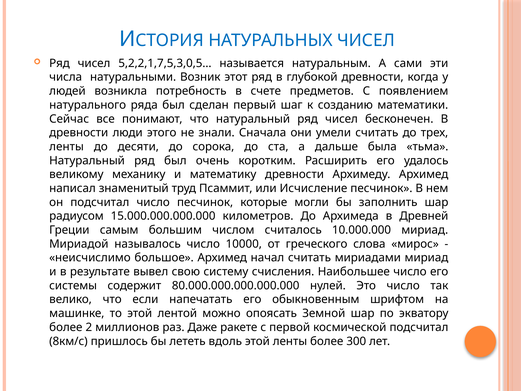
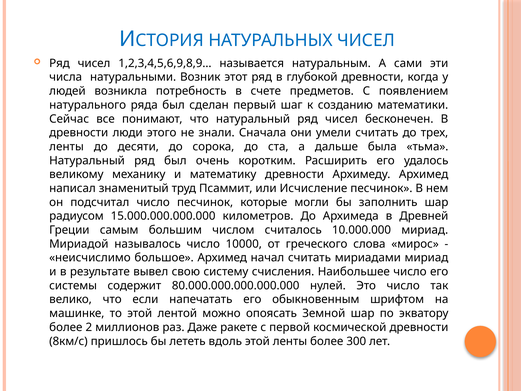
5,2,2,1,7,5,3,0,5…: 5,2,2,1,7,5,3,0,5… -> 1,2,3,4,5,6,9,8,9… (165, 63)
космической подсчитал: подсчитал -> древности (419, 327)
